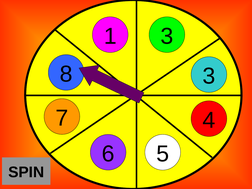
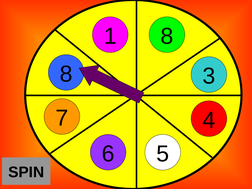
1 3: 3 -> 8 (167, 36)
